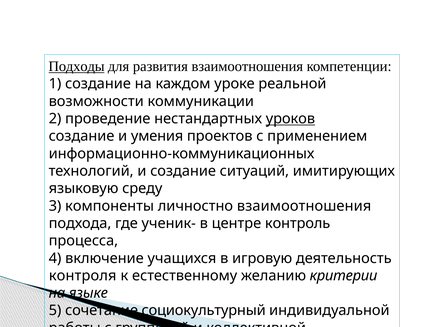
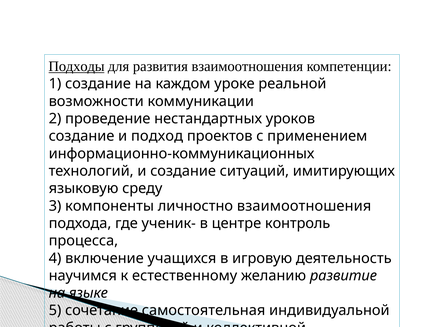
уроков underline: present -> none (290, 119)
и умения: умения -> подход (157, 136)
контроля: контроля -> научимся (83, 276)
желанию критерии: критерии -> развитие (343, 276)
социокультурный: социокультурный -> самостоятельная (204, 311)
